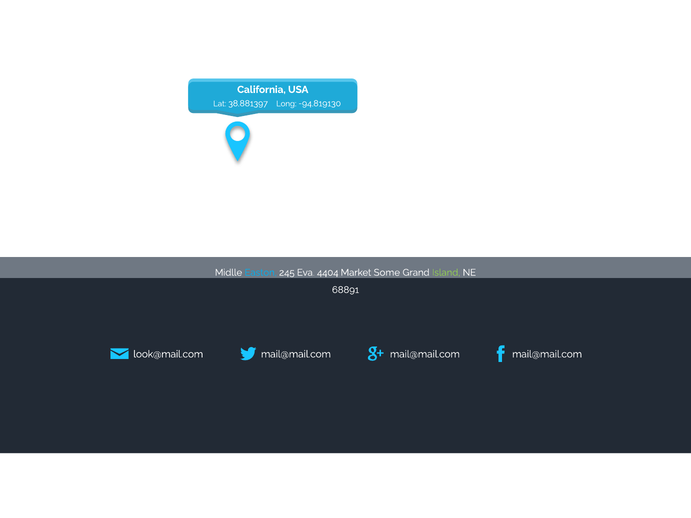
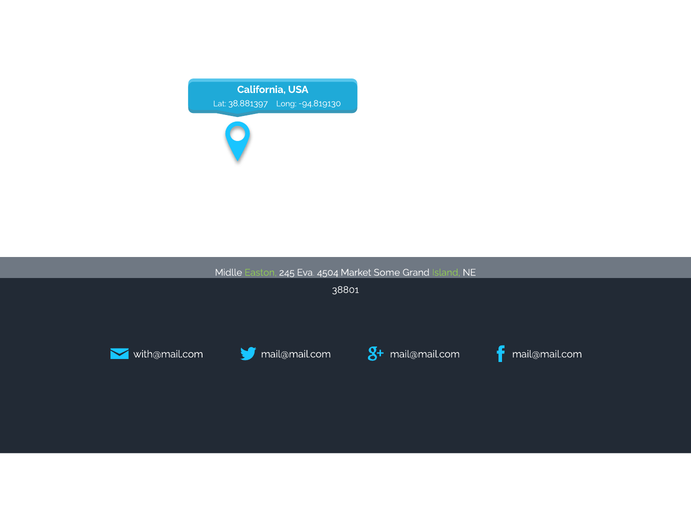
Easton colour: light blue -> light green (261, 273)
4404: 4404 -> 4504 (328, 273)
68891: 68891 -> 38801 (345, 290)
look@mail.com: look@mail.com -> with@mail.com (168, 354)
